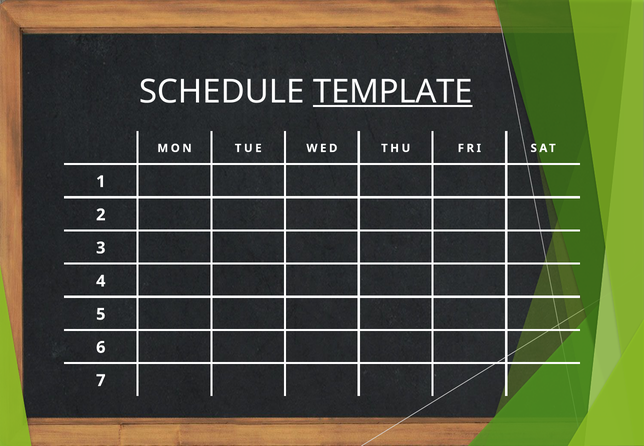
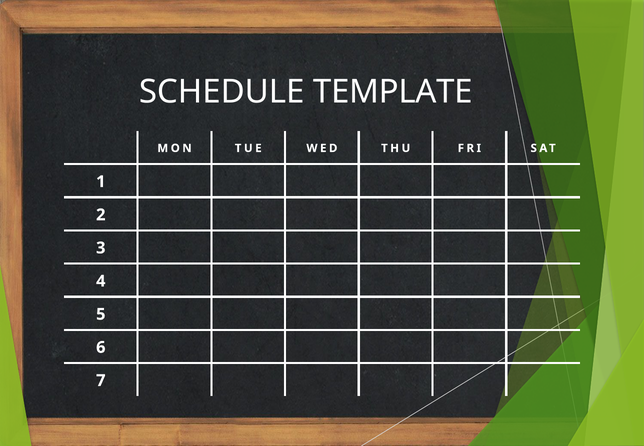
TEMPLATE underline: present -> none (393, 92)
